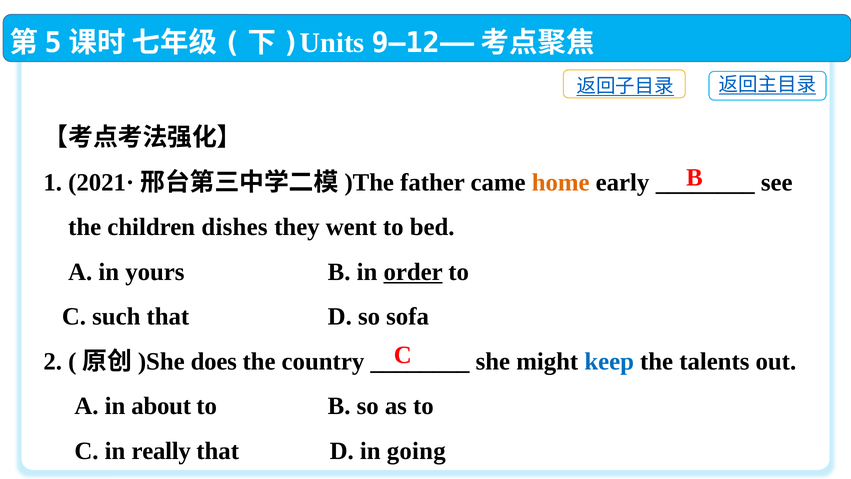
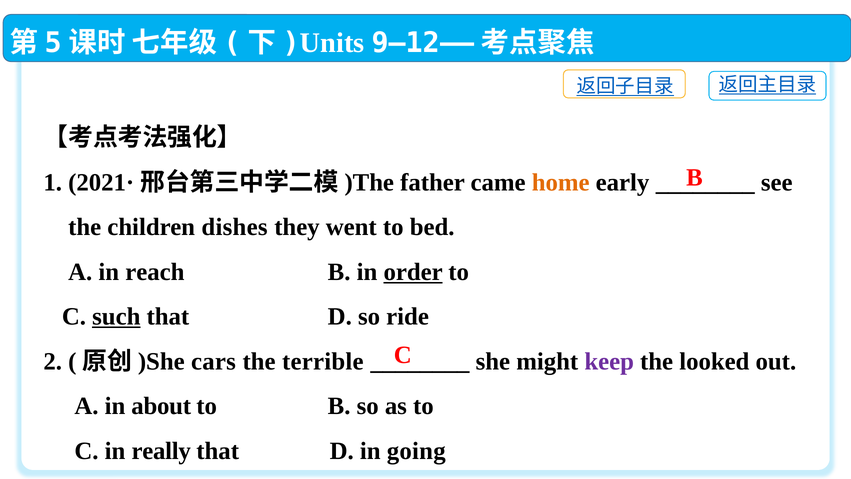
yours: yours -> reach (155, 272)
such underline: none -> present (116, 316)
sofa: sofa -> ride (408, 316)
does: does -> cars (213, 361)
country: country -> terrible (323, 361)
keep colour: blue -> purple (609, 361)
talents: talents -> looked (714, 361)
